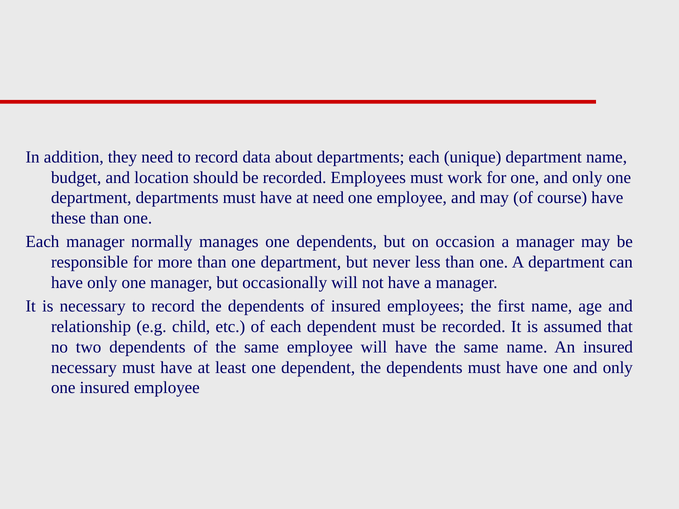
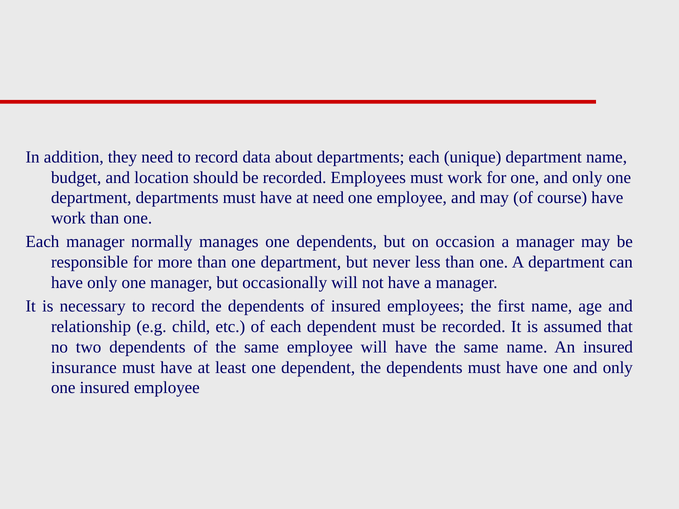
these: these -> work (68, 218)
necessary: necessary -> insurance (84, 368)
